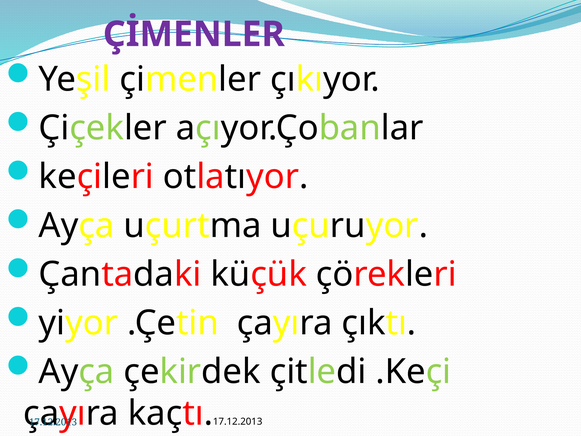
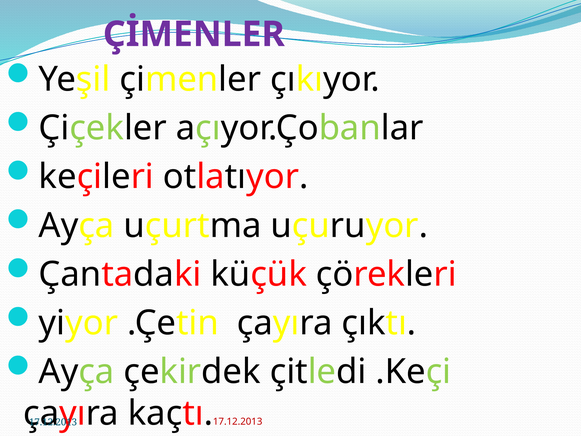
17.12.2013 colour: black -> red (238, 421)
